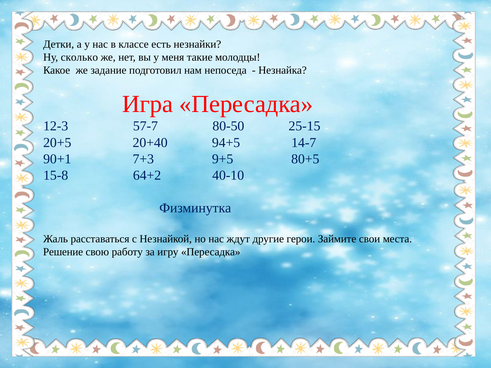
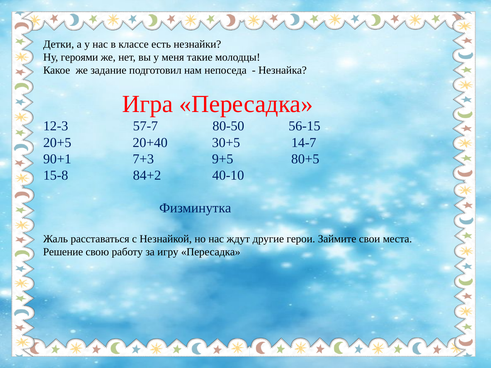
сколько: сколько -> героями (79, 57)
25-15: 25-15 -> 56-15 (305, 126)
94+5: 94+5 -> 30+5 (226, 143)
64+2: 64+2 -> 84+2 (147, 175)
